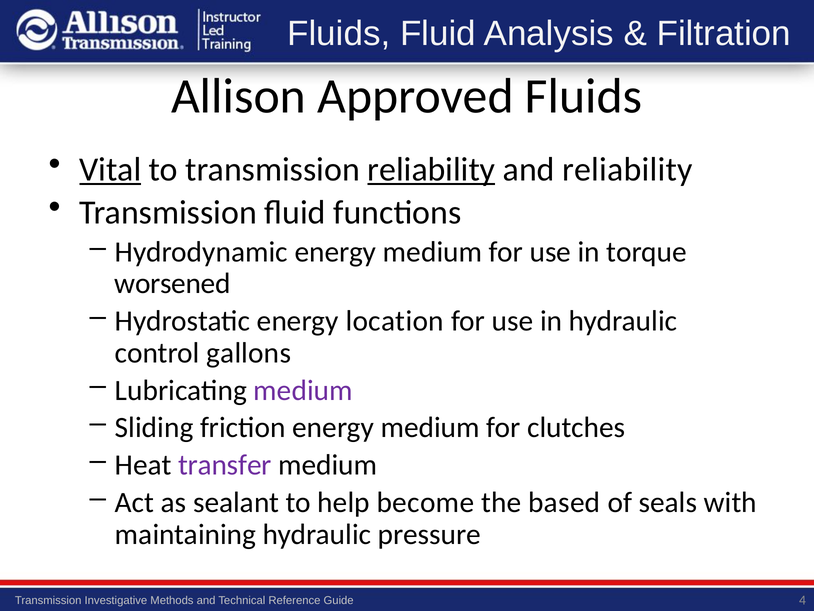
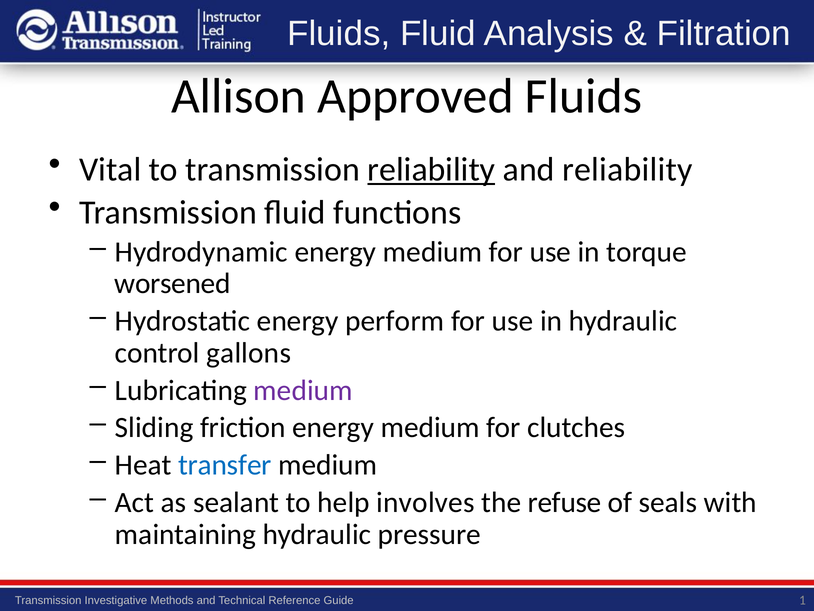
Vital underline: present -> none (110, 169)
location: location -> perform (395, 321)
transfer colour: purple -> blue (225, 465)
become: become -> involves (426, 502)
based: based -> refuse (565, 502)
4: 4 -> 1 (802, 600)
